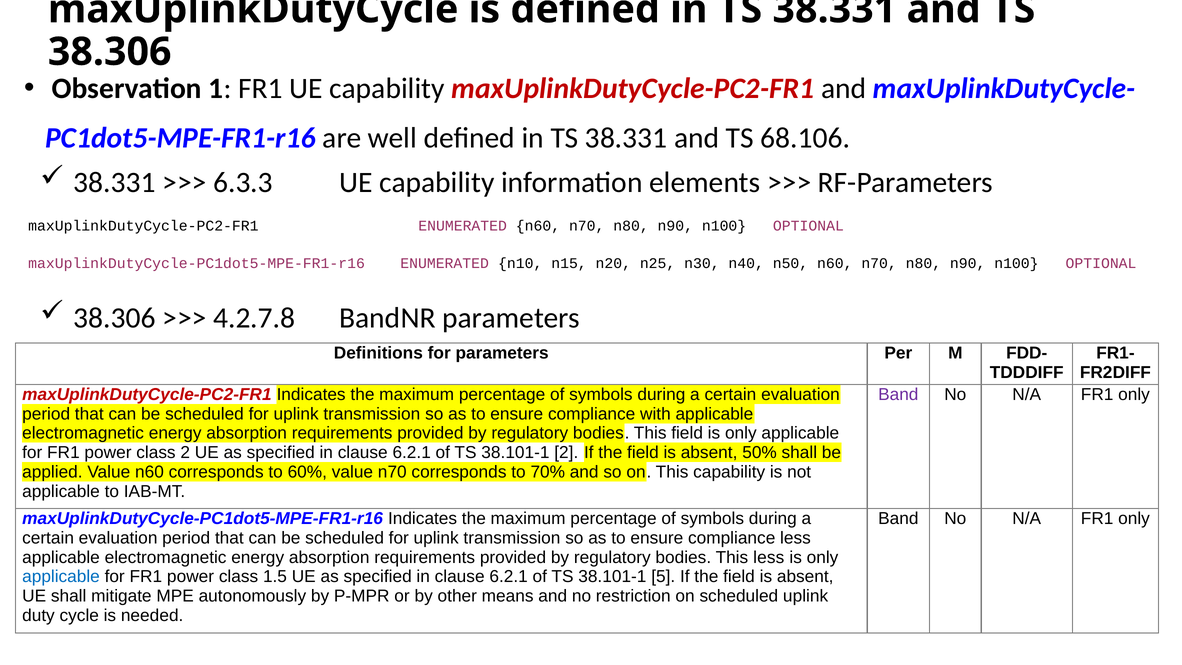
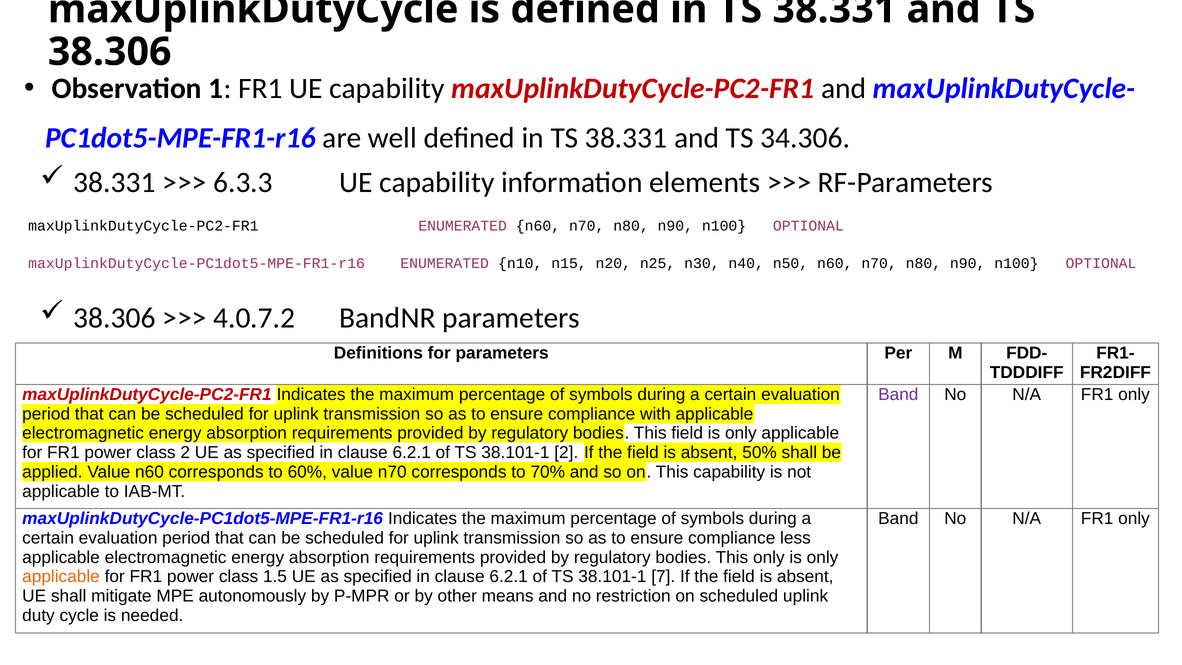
68.106: 68.106 -> 34.306 (805, 138)
4.2.7.8: 4.2.7.8 -> 4.0.7.2 (254, 318)
This less: less -> only (769, 558)
applicable colour: blue -> orange (61, 577)
5: 5 -> 7 (663, 577)
